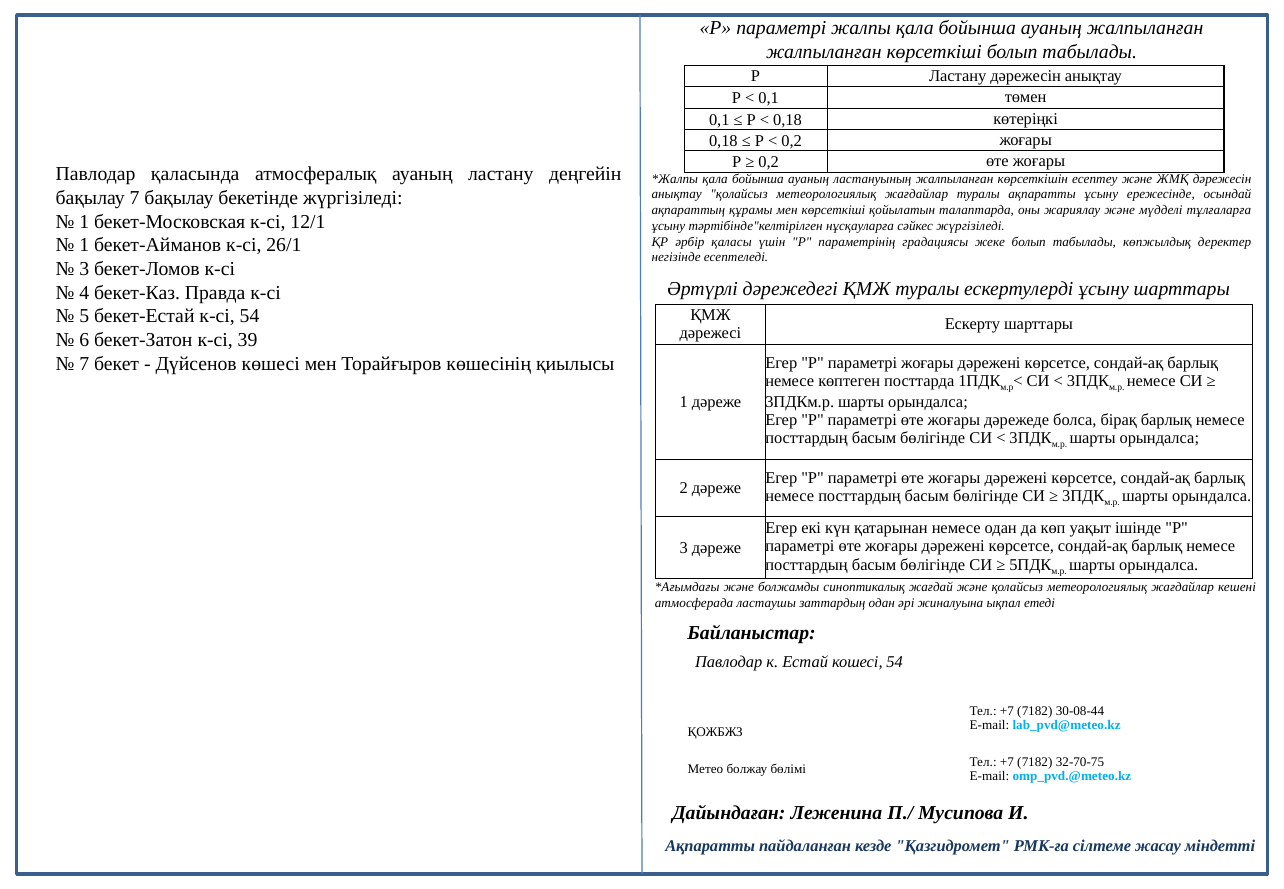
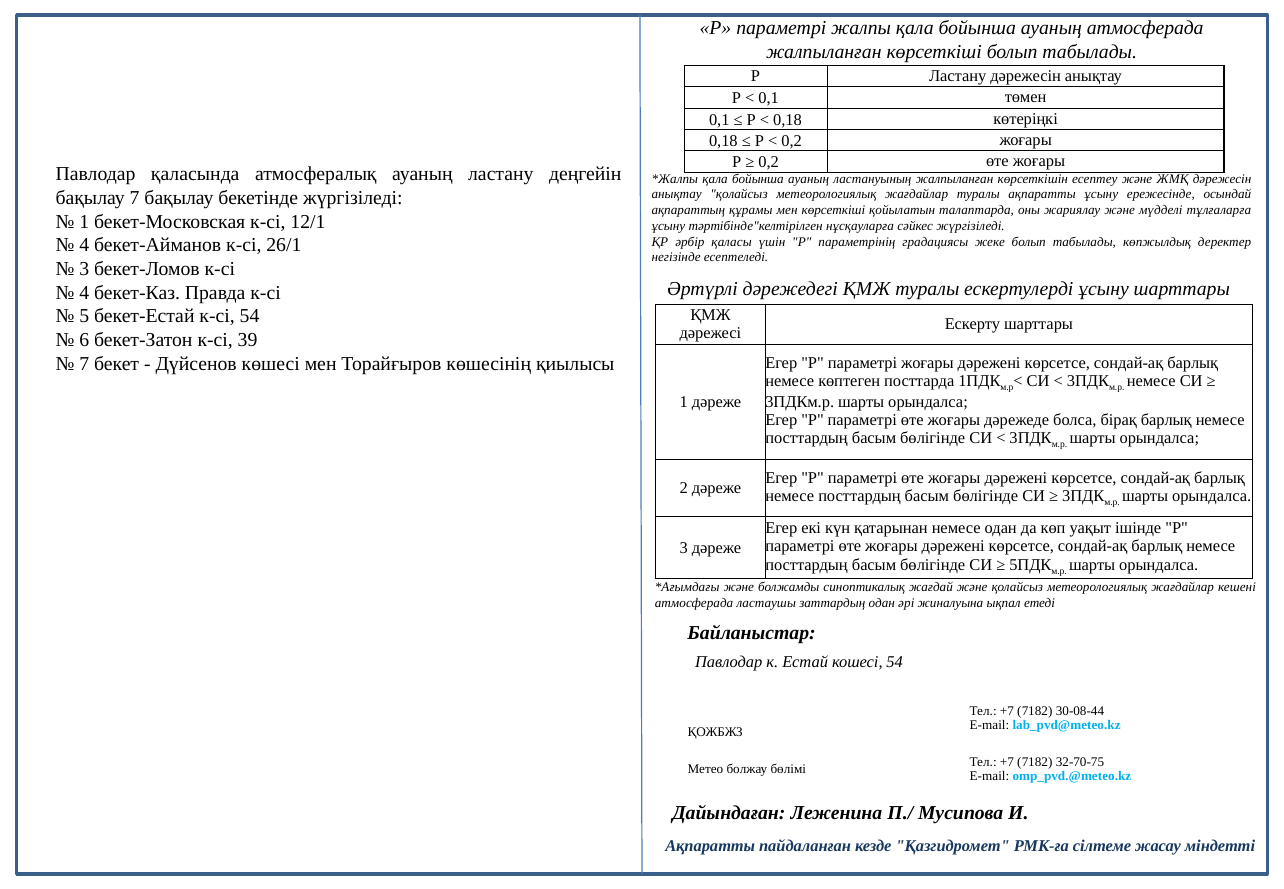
ауаның жалпыланған: жалпыланған -> атмосферада (1145, 28)
1: 1 -> 4 (84, 245)
